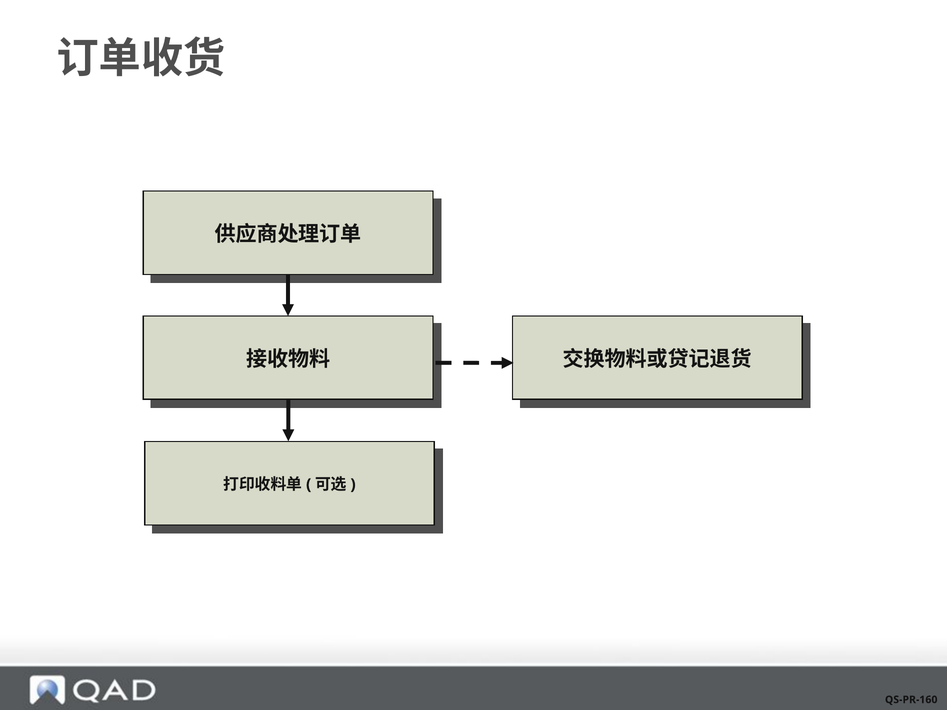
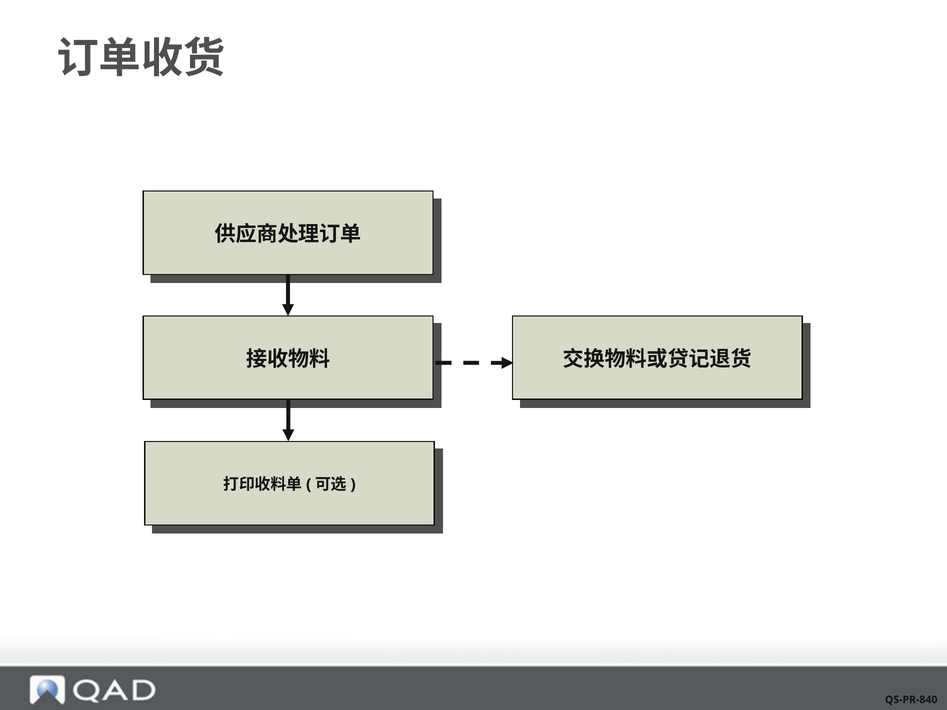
QS-PR-160: QS-PR-160 -> QS-PR-840 (911, 700)
